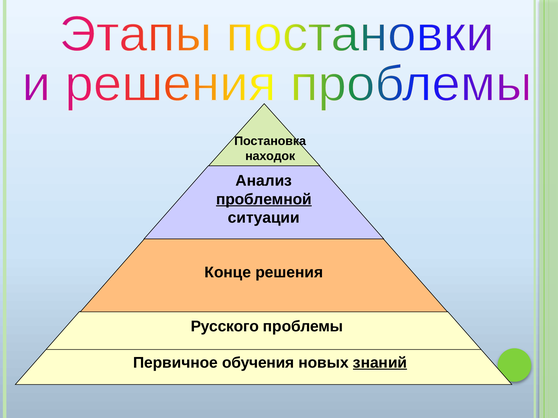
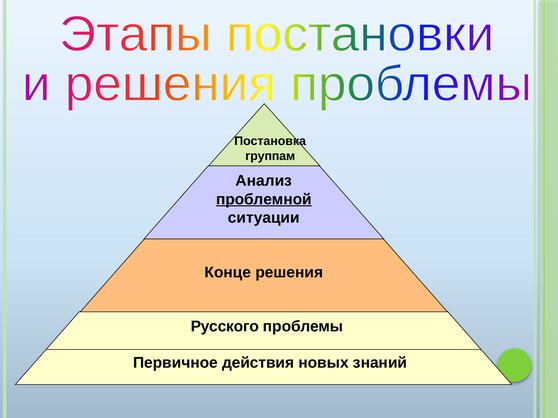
находок: находок -> группам (270, 156)
обучения: обучения -> действия (258, 363)
знаний underline: present -> none (380, 363)
